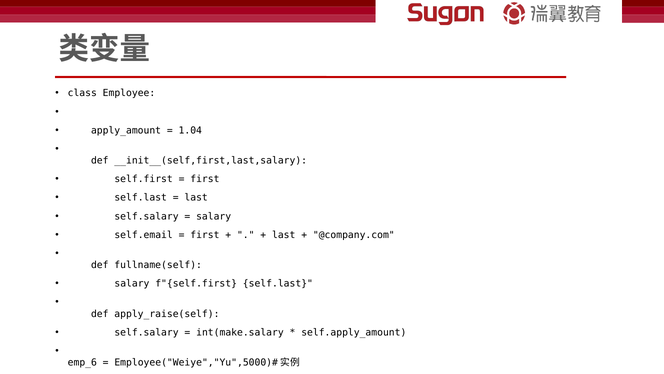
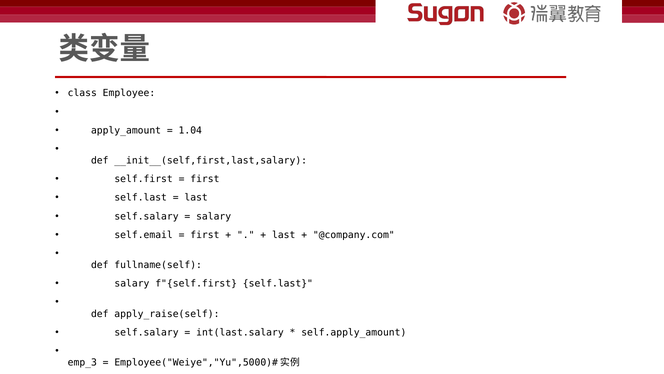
int(make.salary: int(make.salary -> int(last.salary (240, 332)
emp_6: emp_6 -> emp_3 (82, 362)
